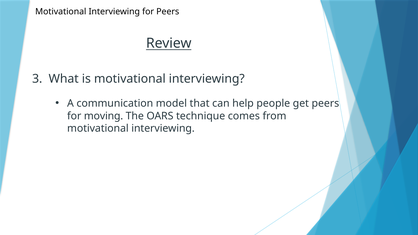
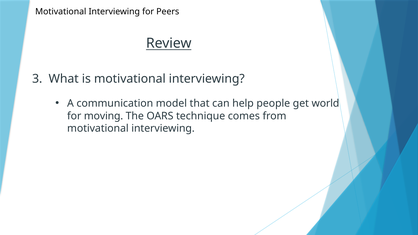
get peers: peers -> world (325, 104)
